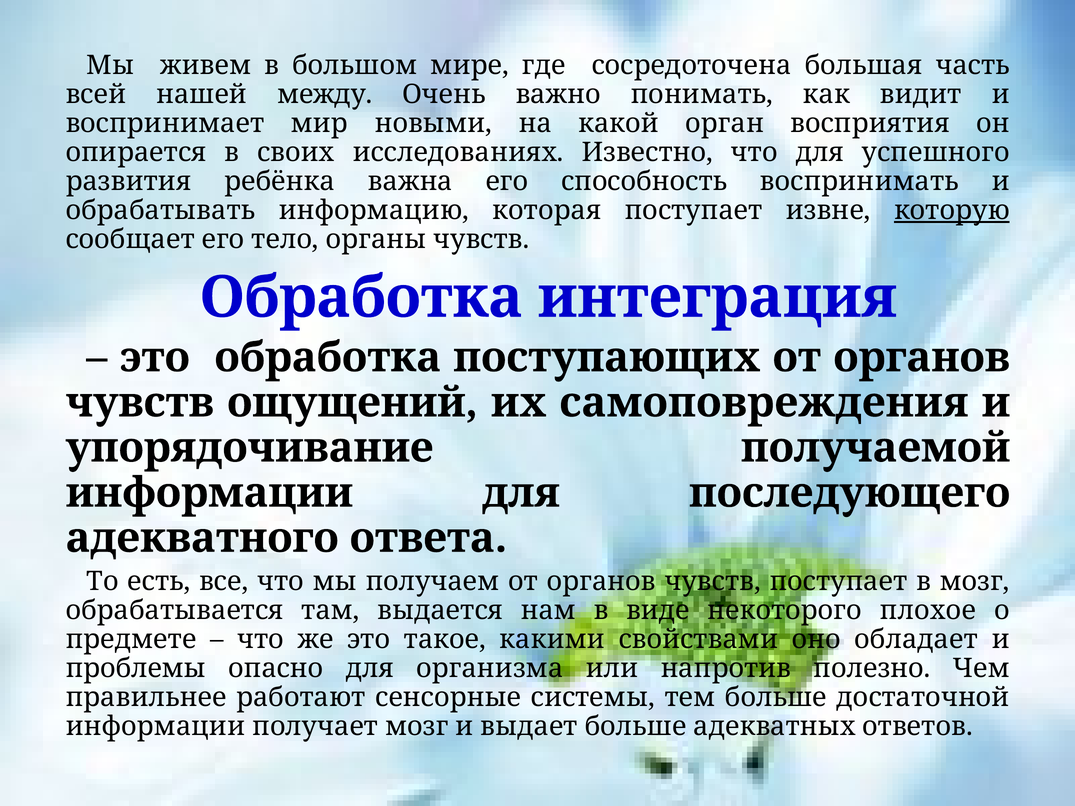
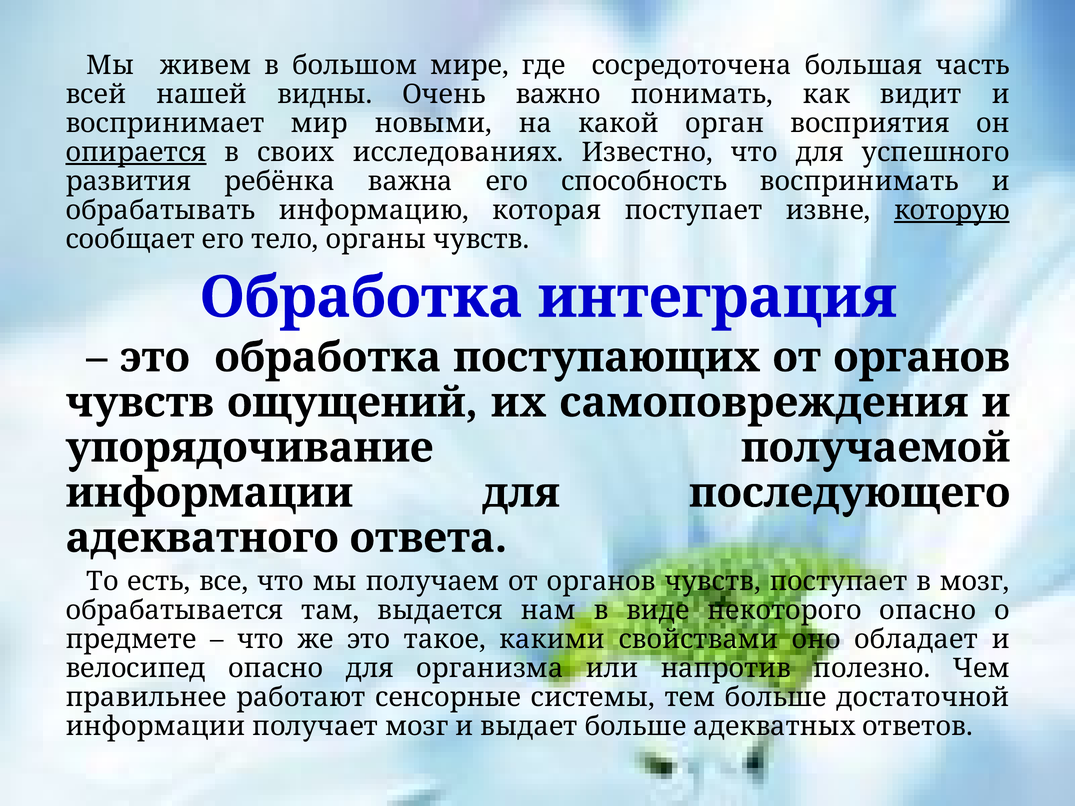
между: между -> видны (325, 94)
опирается underline: none -> present (136, 152)
некоторого плохое: плохое -> опасно (928, 610)
проблемы: проблемы -> велосипед (136, 669)
